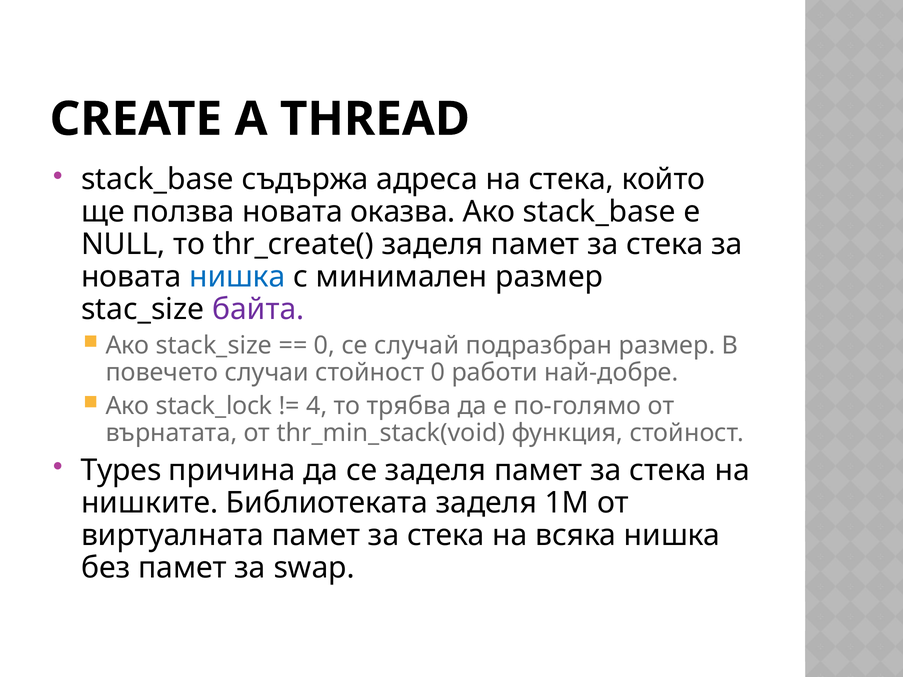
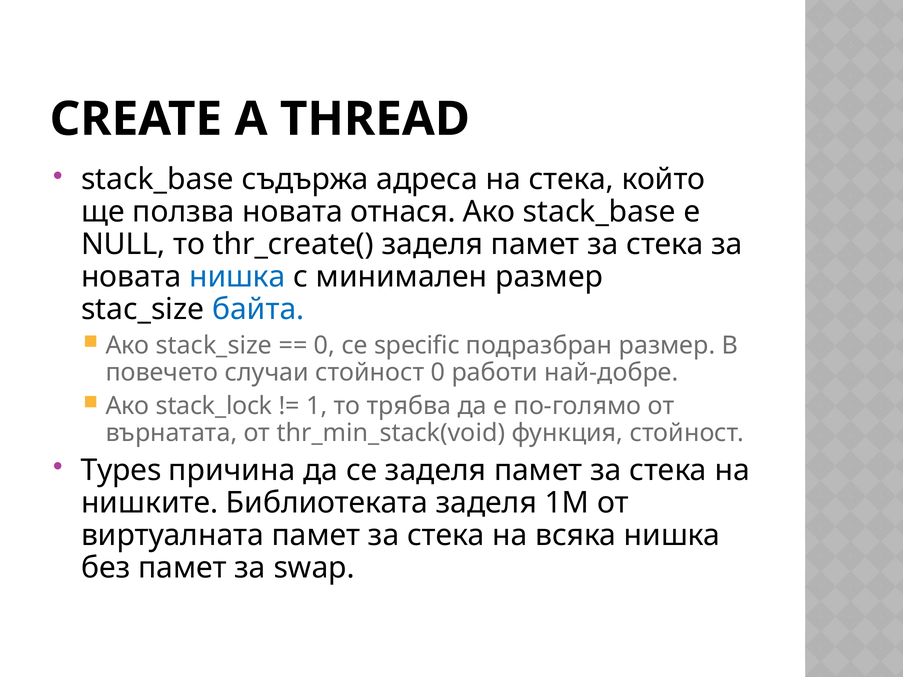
оказва: оказва -> отнася (403, 212)
байта colour: purple -> blue (258, 309)
случай: случай -> specific (417, 346)
4: 4 -> 1 (317, 406)
